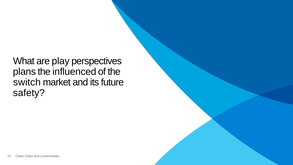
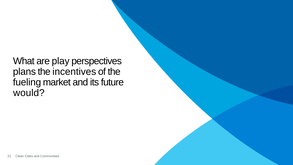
influenced: influenced -> incentives (74, 72)
switch: switch -> fueling (27, 82)
safety: safety -> would (29, 93)
